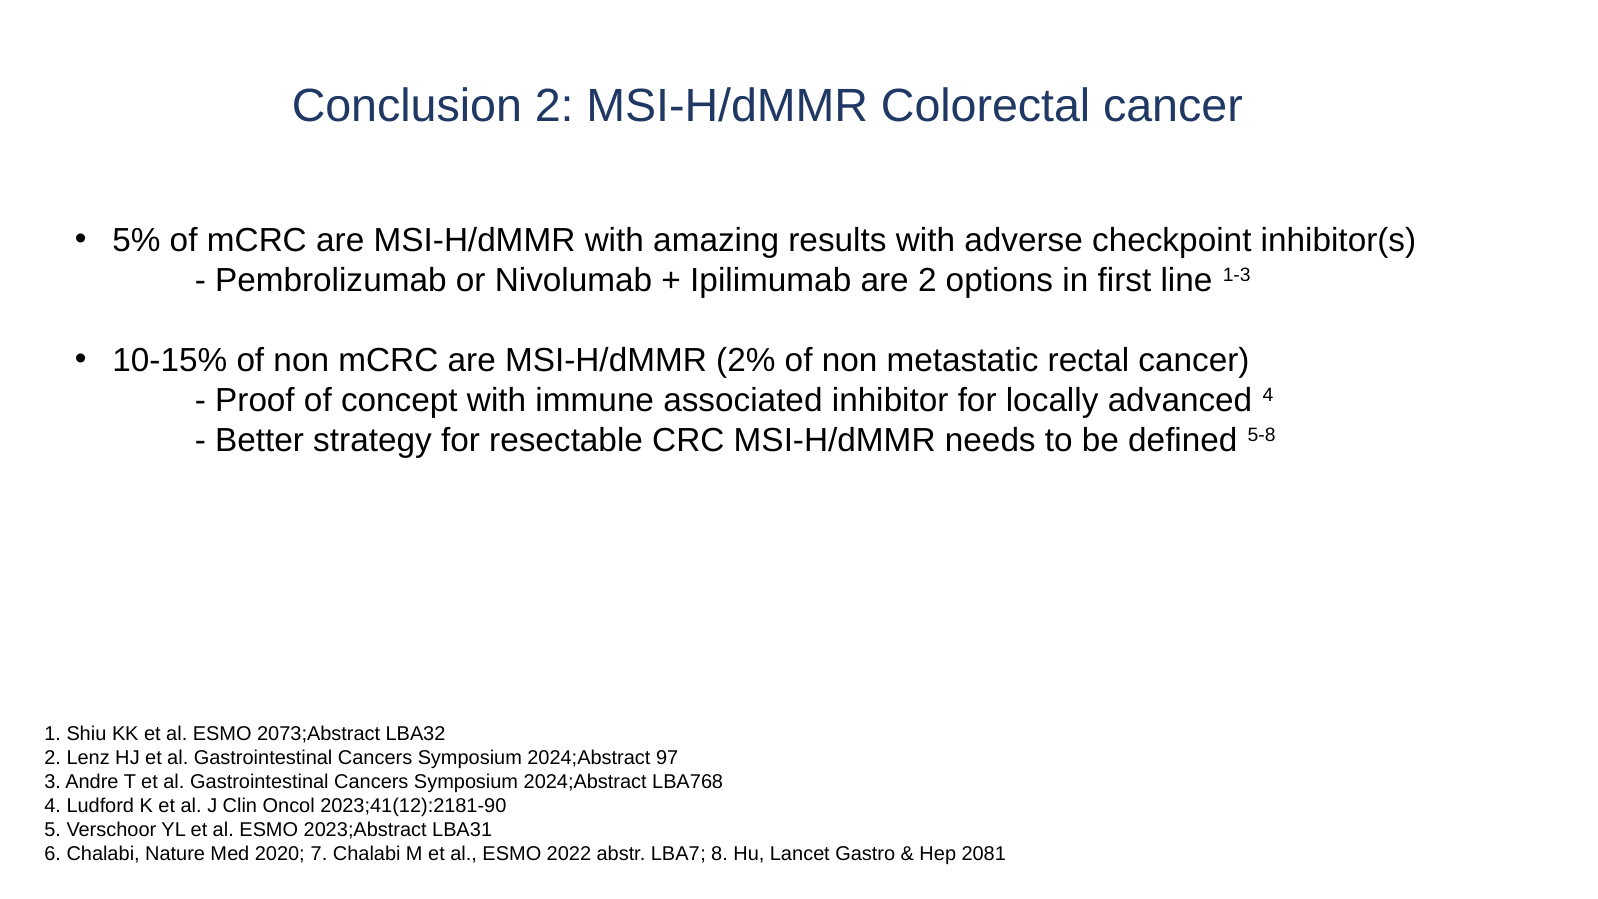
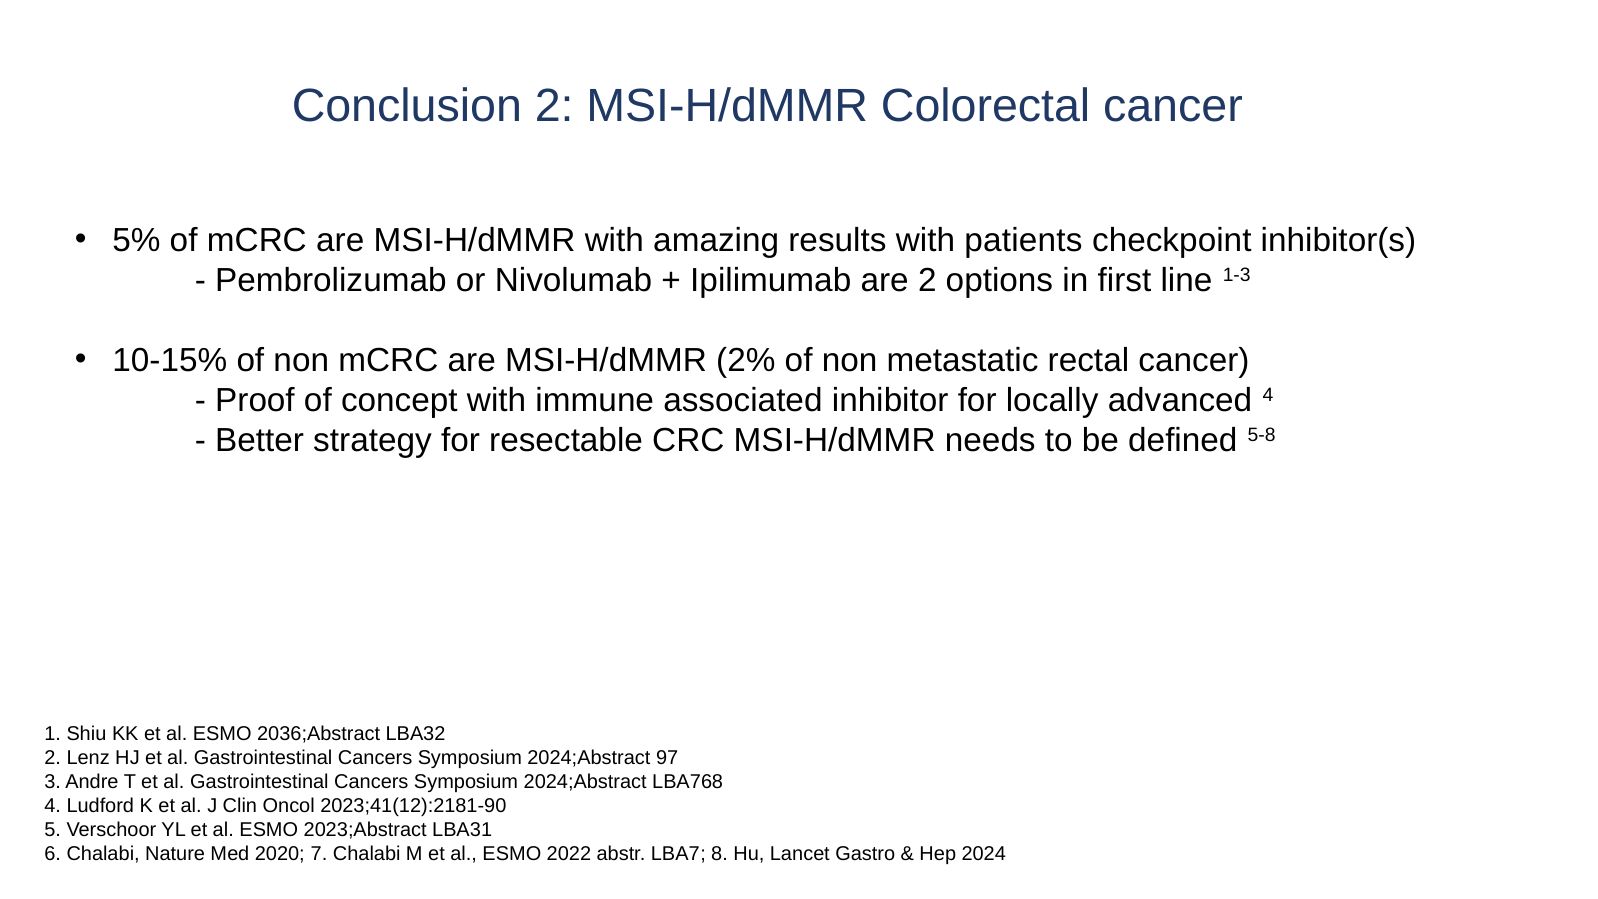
adverse: adverse -> patients (1023, 241)
2073;Abstract: 2073;Abstract -> 2036;Abstract (319, 734)
2081: 2081 -> 2024 (984, 854)
